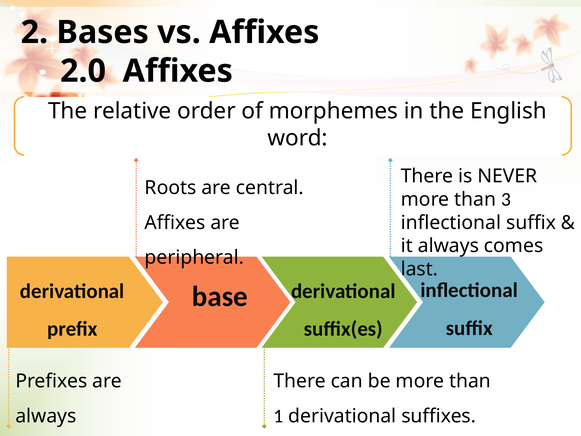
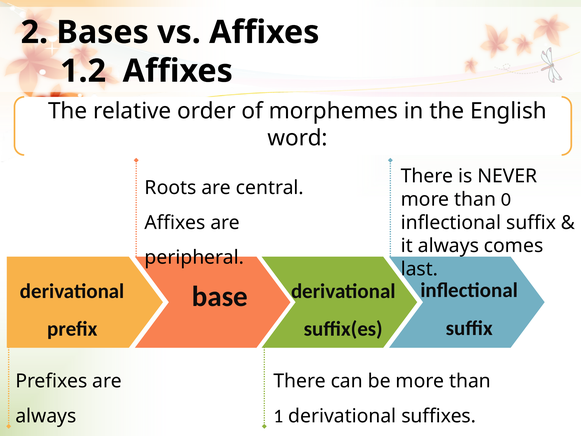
2.0: 2.0 -> 1.2 (83, 71)
3: 3 -> 0 (506, 199)
